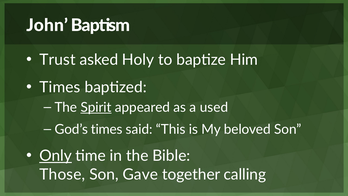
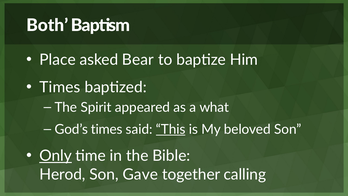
John: John -> Both (47, 25)
Trust: Trust -> Place (57, 60)
Holy: Holy -> Bear (138, 60)
Spirit underline: present -> none (96, 107)
used: used -> what (214, 107)
This underline: none -> present (171, 129)
Those: Those -> Herod (62, 174)
